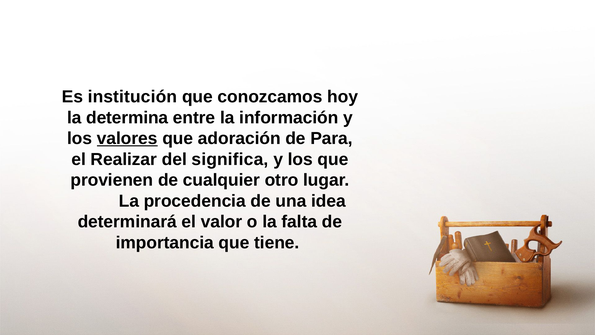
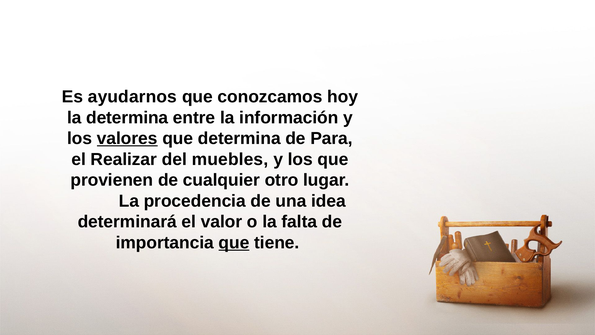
institución: institución -> ayudarnos (132, 97)
que adoración: adoración -> determina (239, 138)
significa: significa -> muebles (230, 159)
que underline: none -> present (234, 243)
